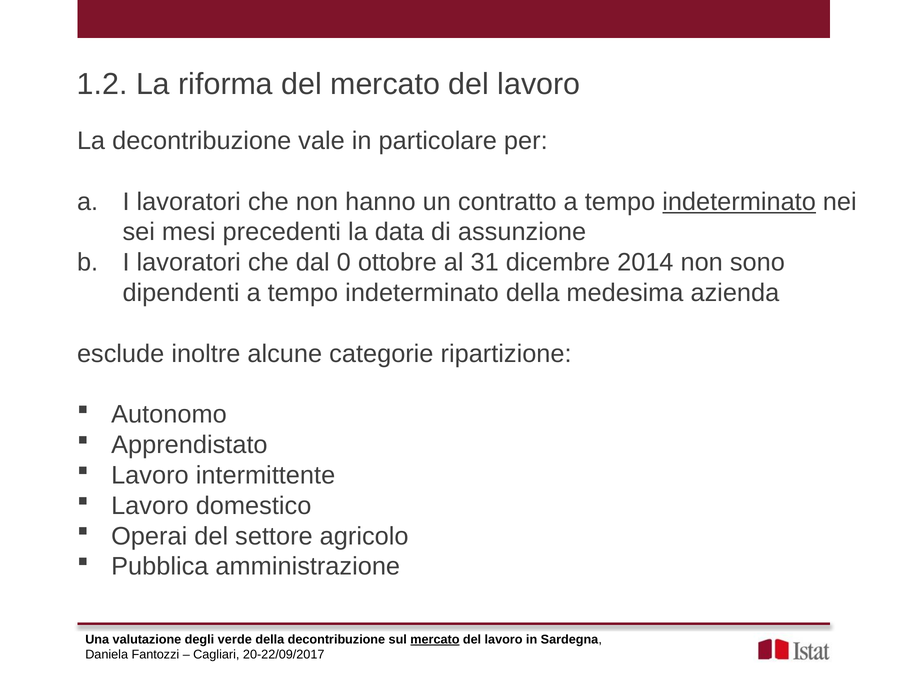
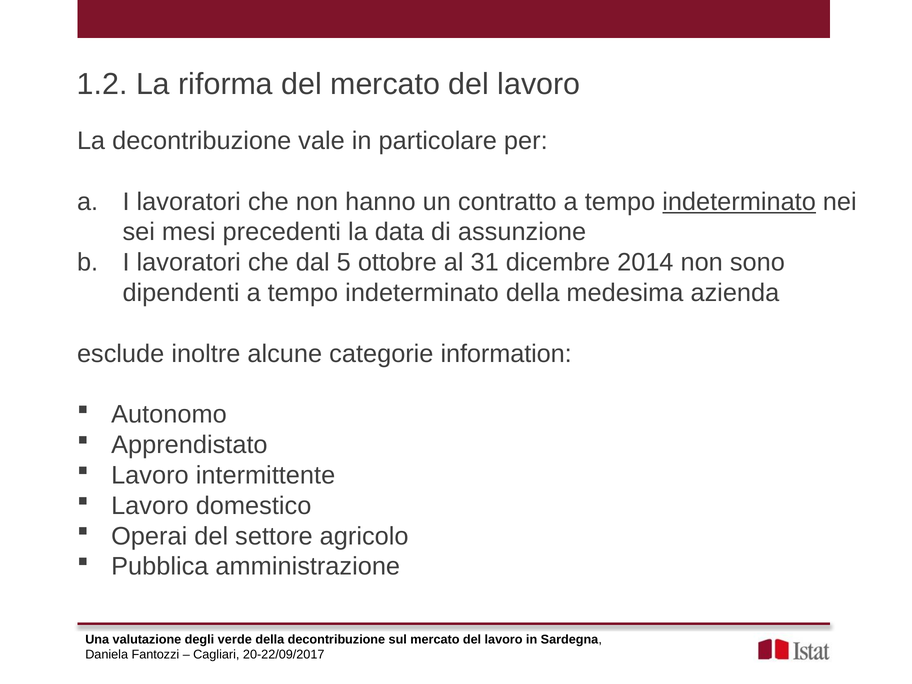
0: 0 -> 5 (344, 262)
ripartizione: ripartizione -> information (506, 354)
mercato underline: present -> none (435, 639)
